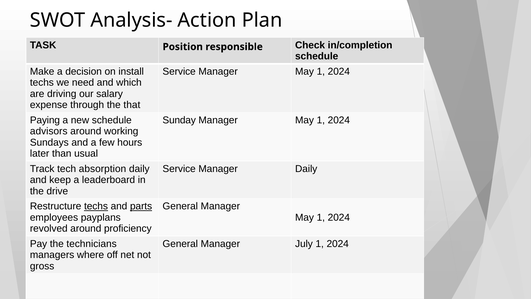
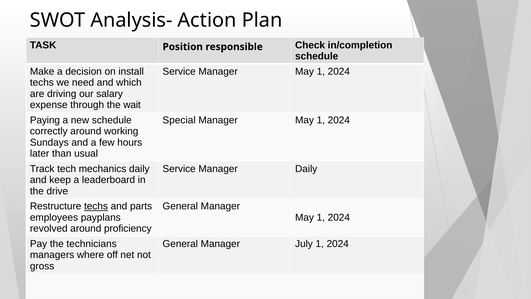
that: that -> wait (132, 105)
Sunday: Sunday -> Special (179, 120)
advisors: advisors -> correctly (49, 131)
absorption: absorption -> mechanics (103, 169)
parts underline: present -> none (141, 206)
